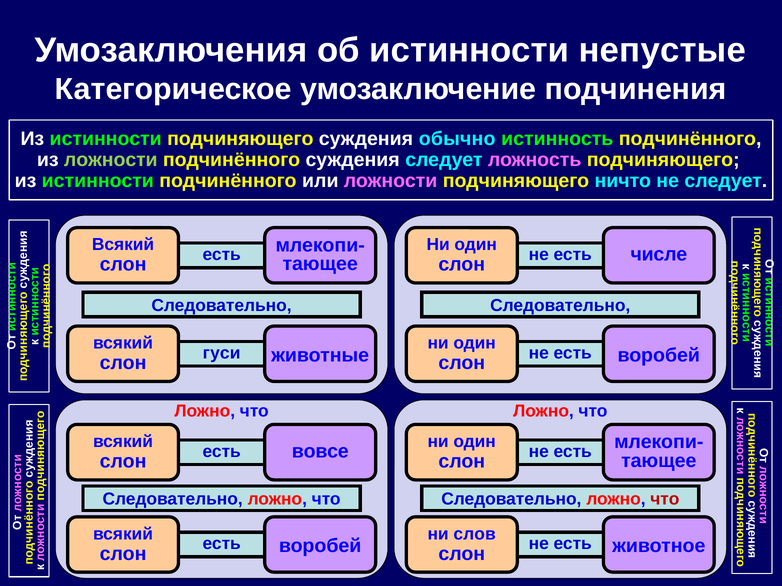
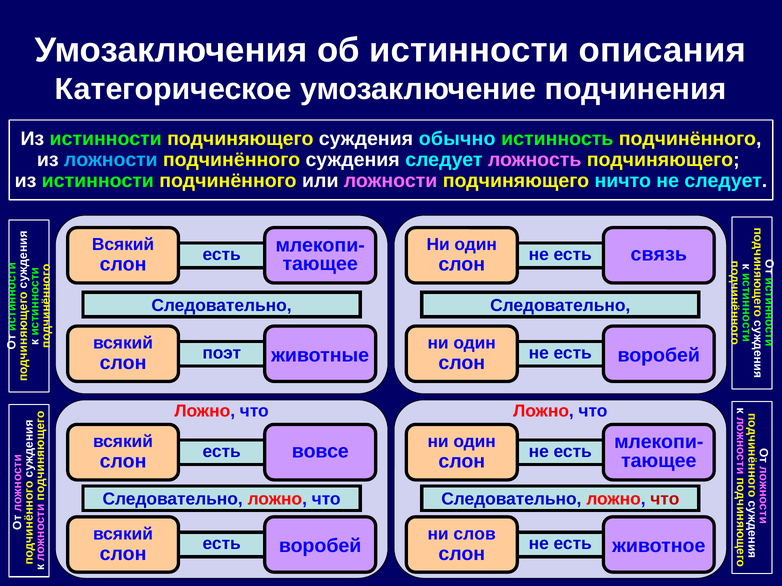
непустые: непустые -> описания (662, 51)
ложности colour: light green -> light blue (111, 160)
числе: числе -> связь (659, 255)
гуси: гуси -> поэт (222, 353)
